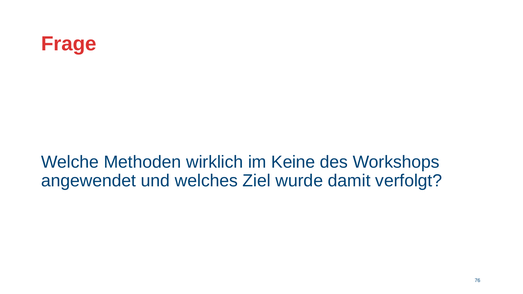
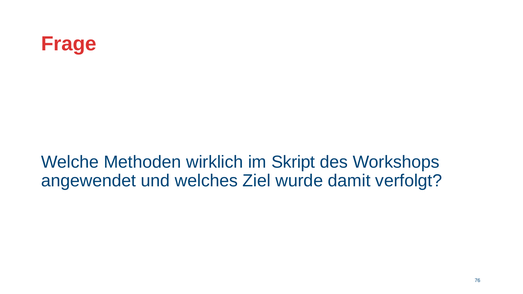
Keine: Keine -> Skript (293, 162)
